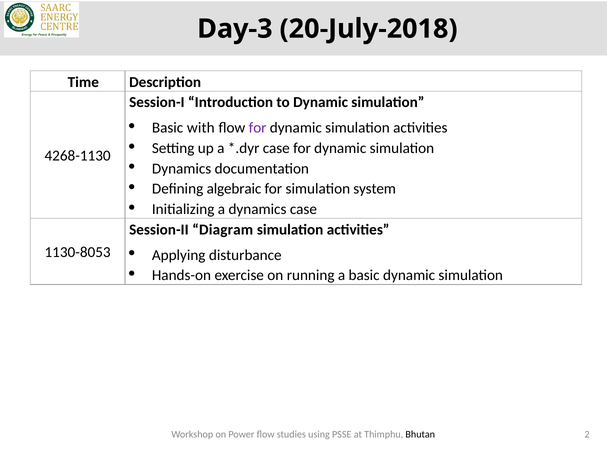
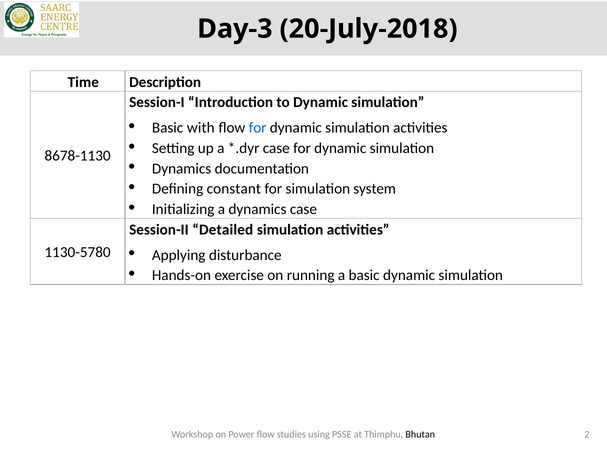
for colour: purple -> blue (258, 128)
4268-1130: 4268-1130 -> 8678-1130 (78, 156)
algebraic: algebraic -> constant (234, 189)
Diagram: Diagram -> Detailed (223, 230)
1130-8053: 1130-8053 -> 1130-5780 (78, 253)
